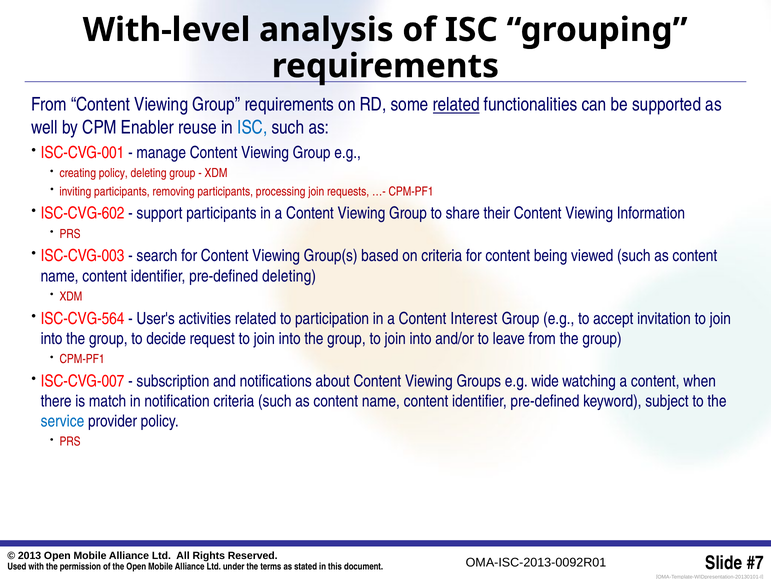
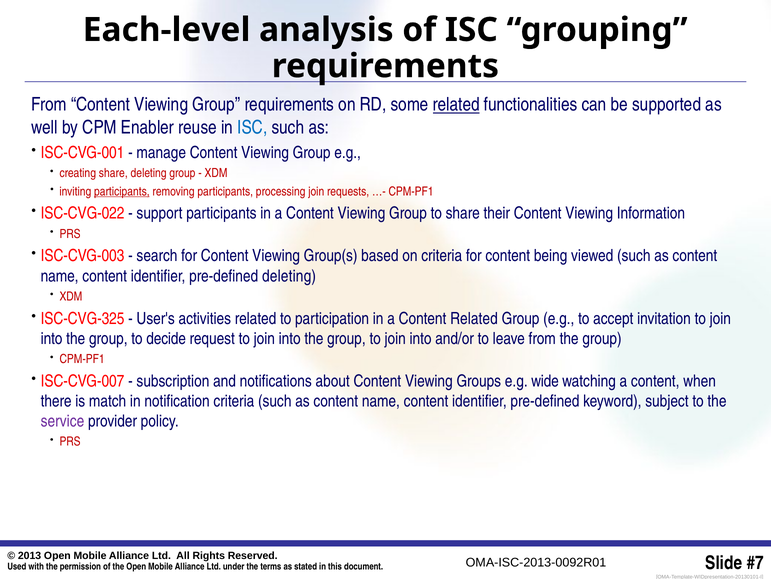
With-level: With-level -> Each-level (167, 30)
creating policy: policy -> share (113, 173)
participants underline: none -> present (122, 191)
ISC-CVG-602: ISC-CVG-602 -> ISC-CVG-022 (83, 213)
ISC-CVG-564: ISC-CVG-564 -> ISC-CVG-325 (83, 318)
Content Interest: Interest -> Related (474, 318)
service colour: blue -> purple (62, 421)
